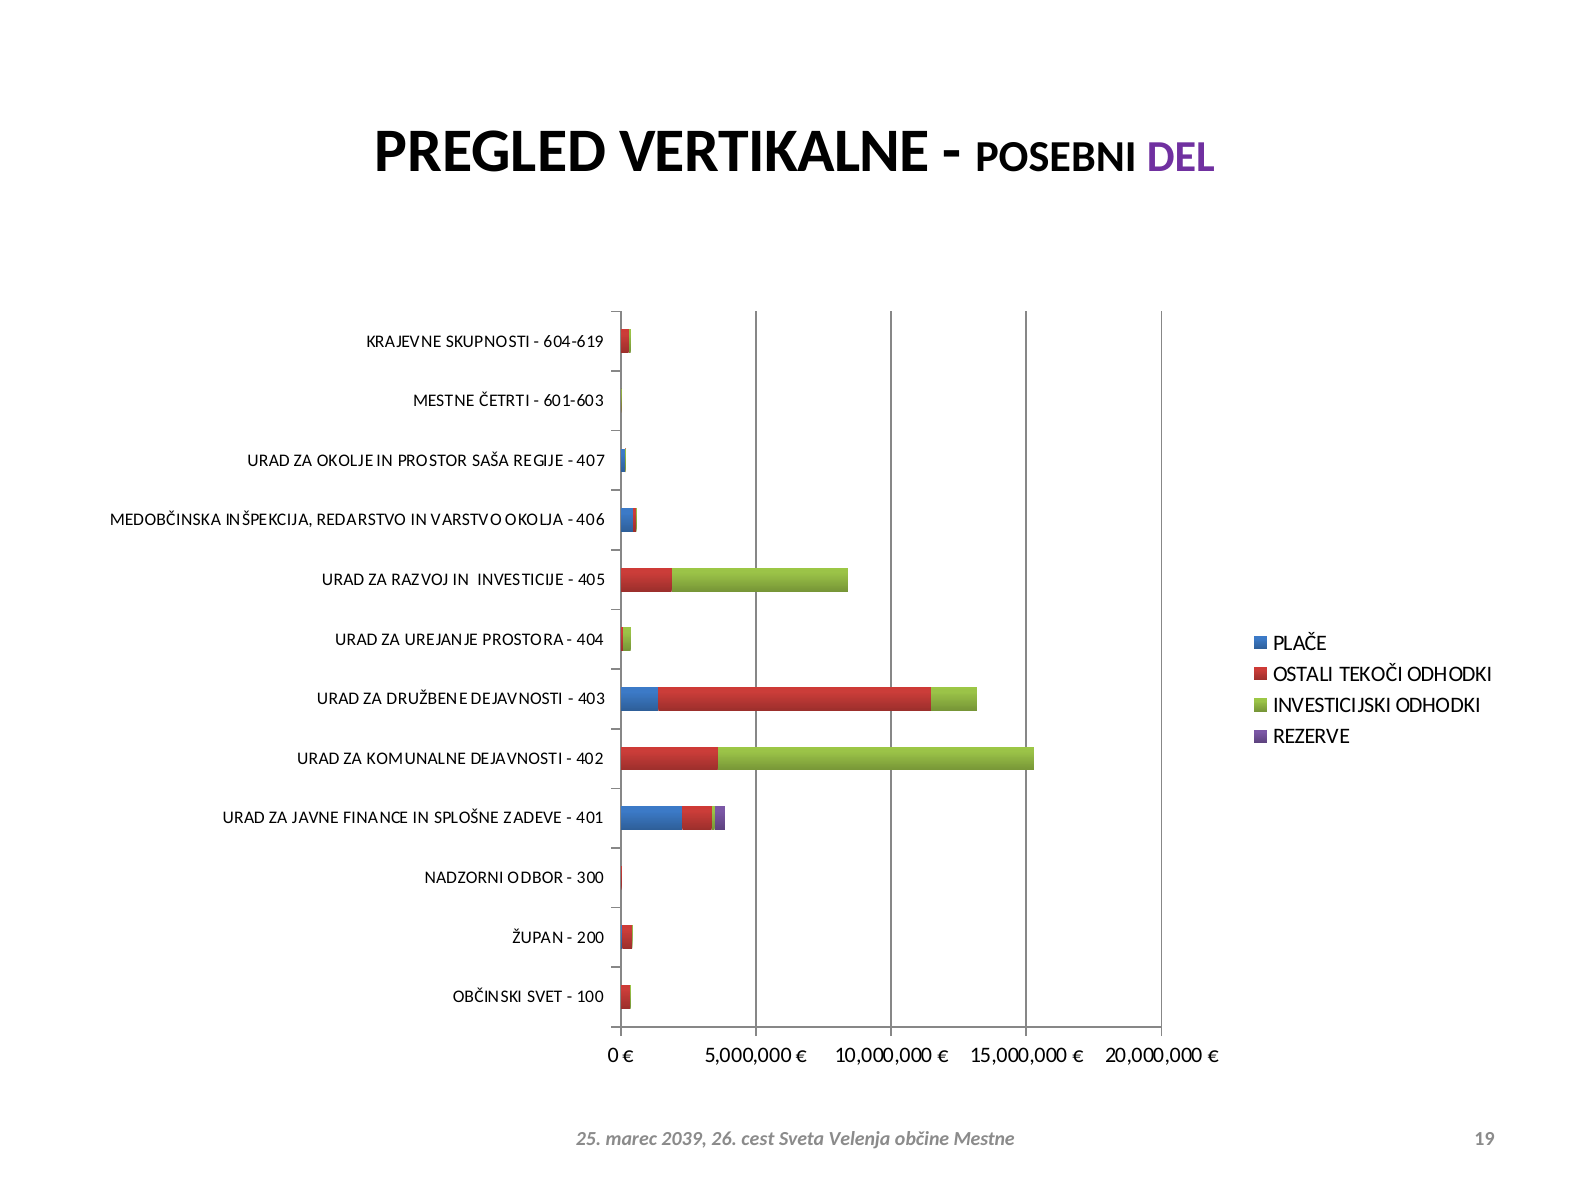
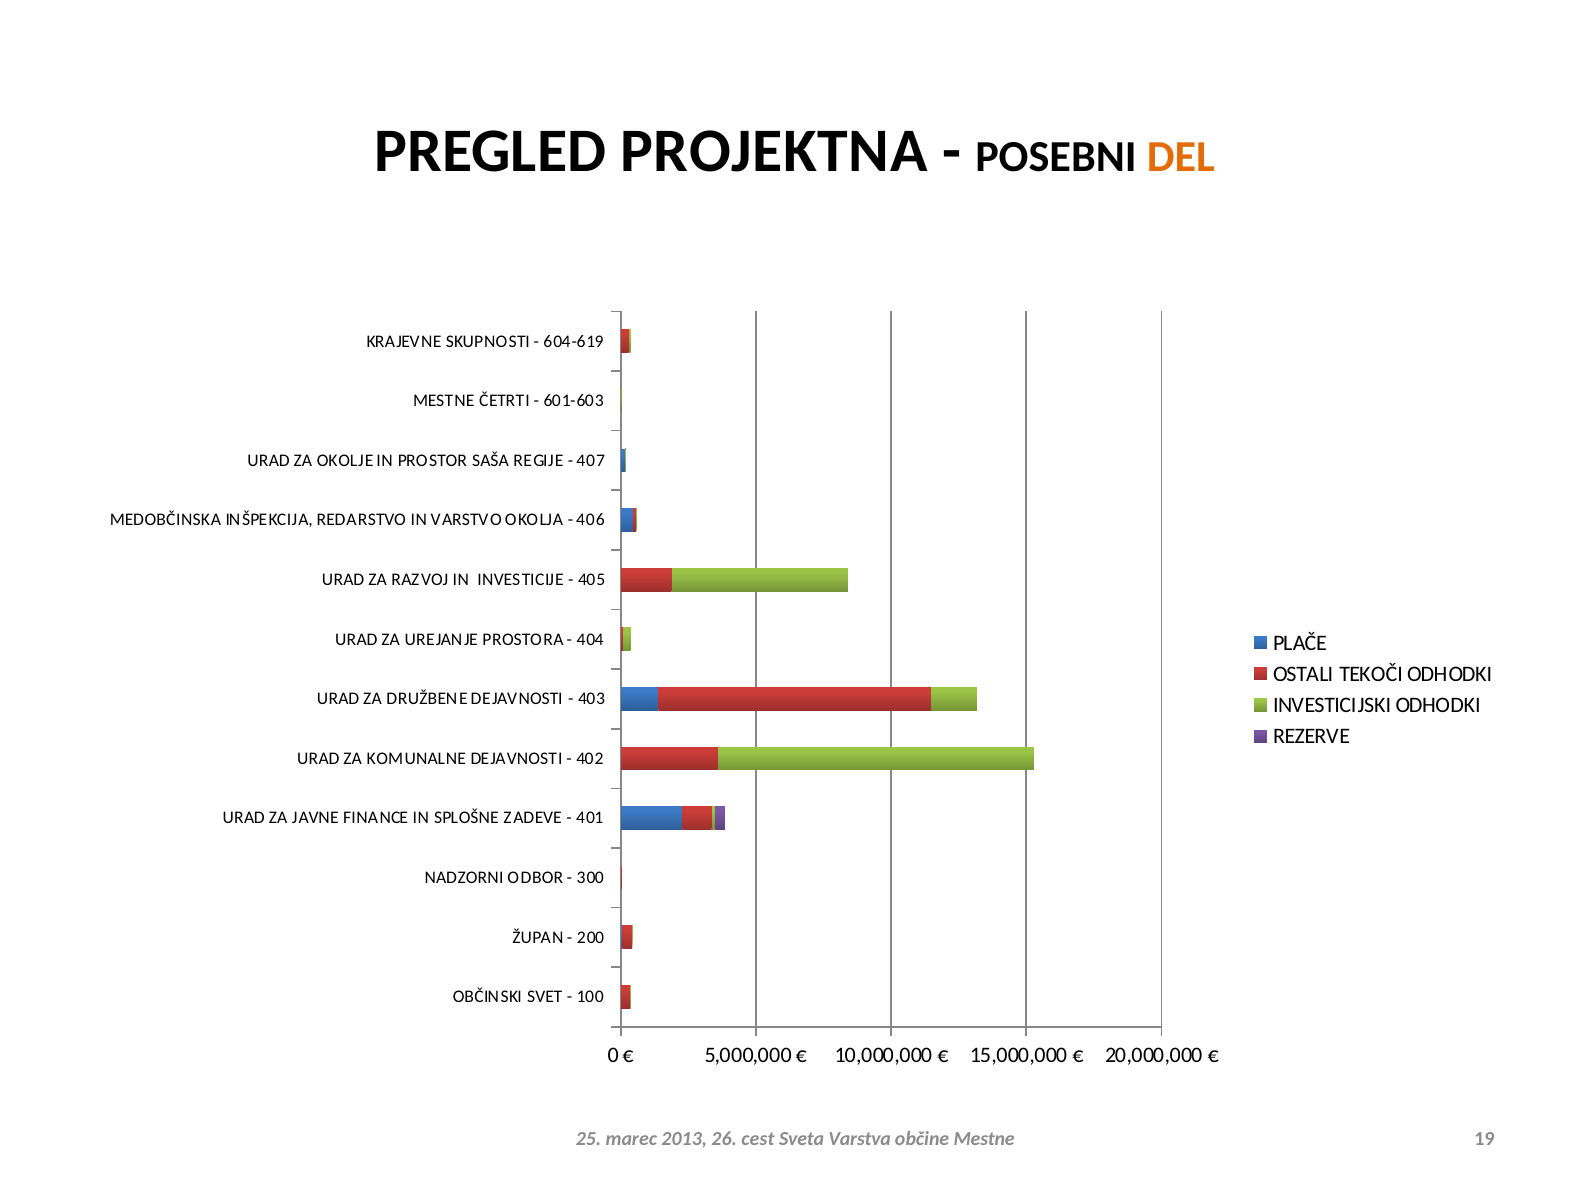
VERTIKALNE: VERTIKALNE -> PROJEKTNA (774, 151)
DEL colour: purple -> orange (1181, 157)
2039: 2039 -> 2013 (684, 1138)
Velenja: Velenja -> Varstva (860, 1138)
